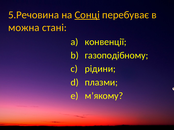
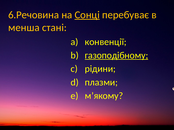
5.Речовина: 5.Речовина -> 6.Речовина (34, 15)
можна: можна -> менша (24, 28)
газоподібному underline: none -> present (116, 56)
